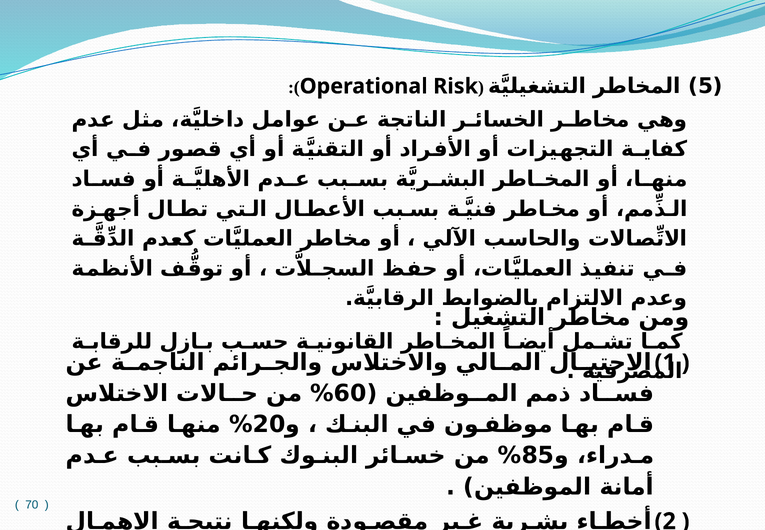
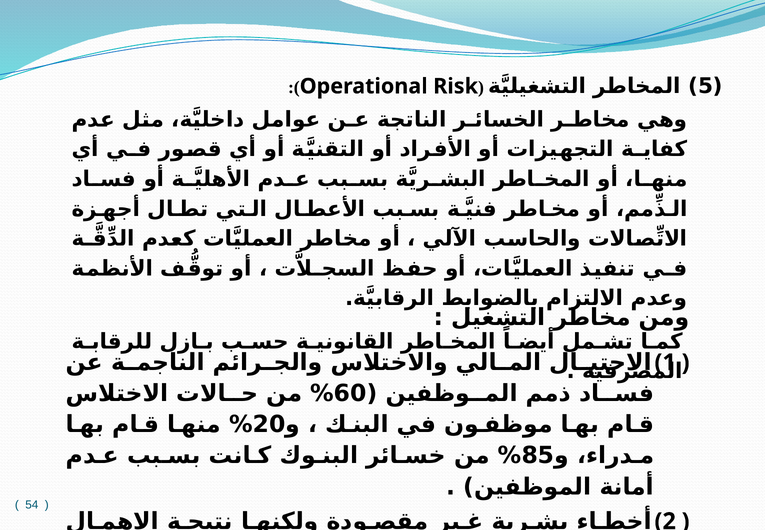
70: 70 -> 54 (32, 504)
